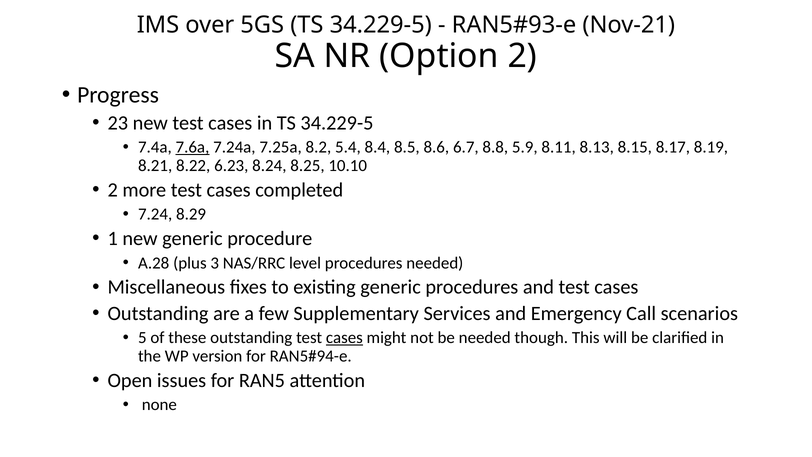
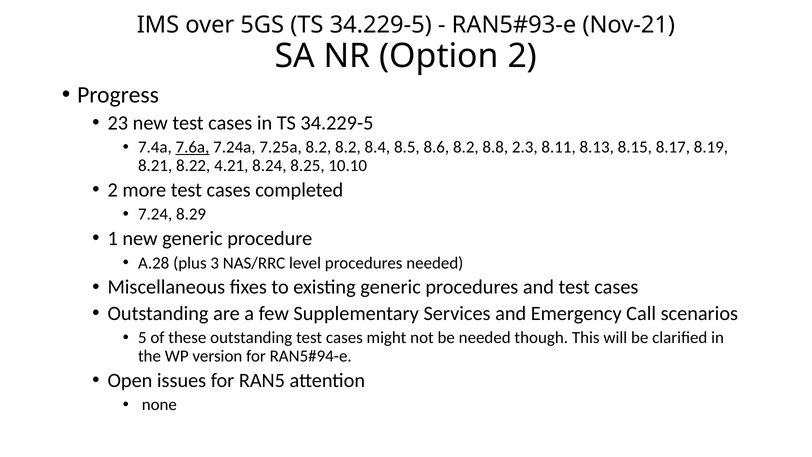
8.2 5.4: 5.4 -> 8.2 (348, 147)
8.6 6.7: 6.7 -> 8.2 (466, 147)
5.9: 5.9 -> 2.3 (525, 147)
6.23: 6.23 -> 4.21 (231, 166)
cases underline: present -> none (344, 338)
